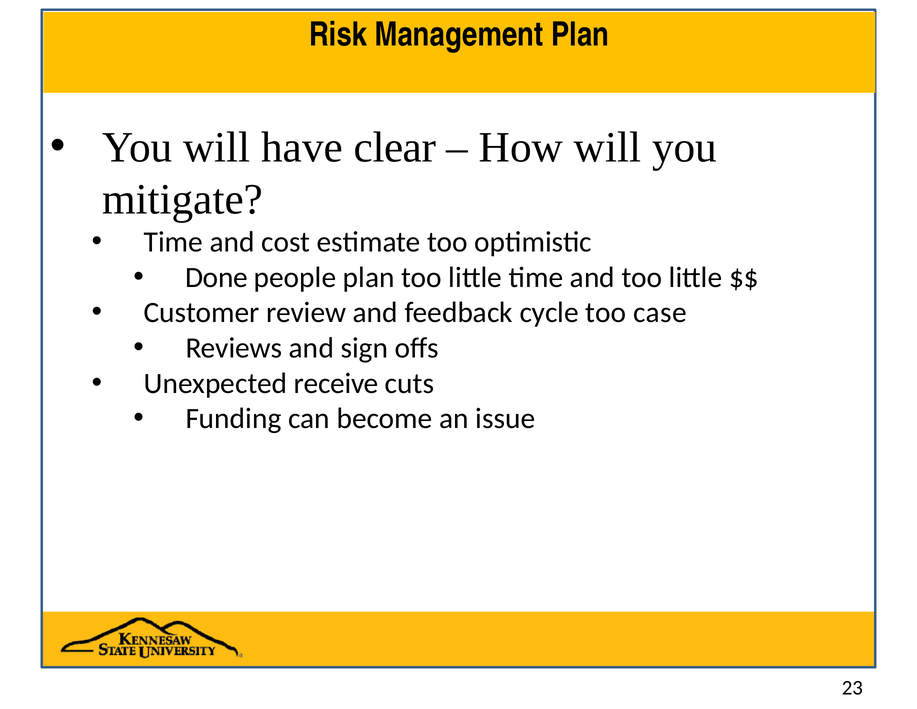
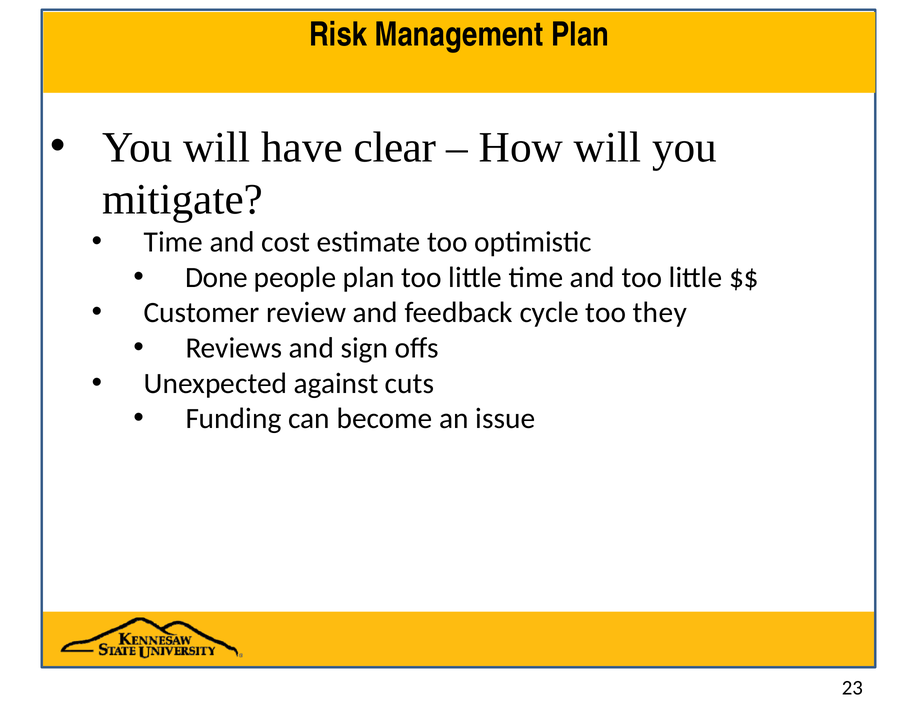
case: case -> they (660, 313)
receive: receive -> against (336, 383)
